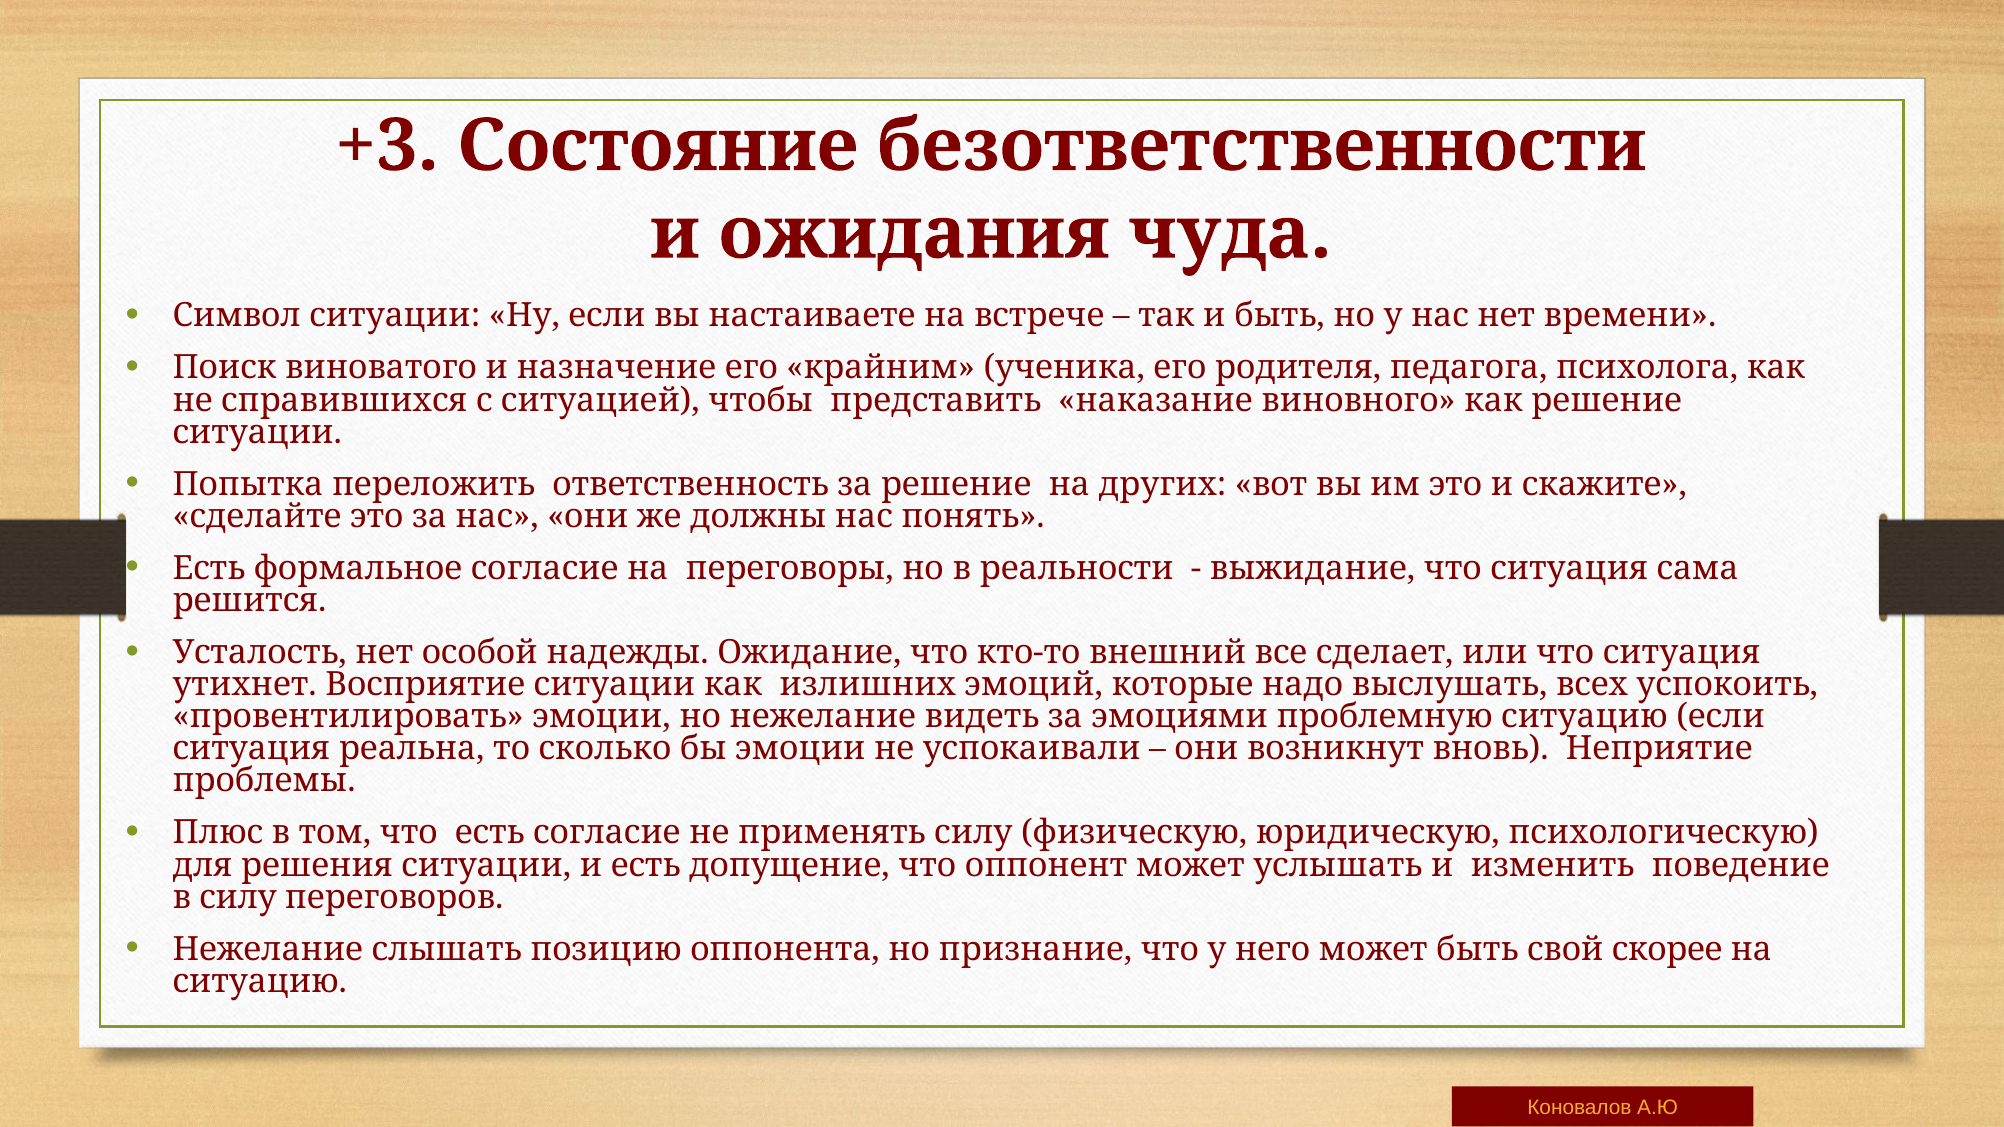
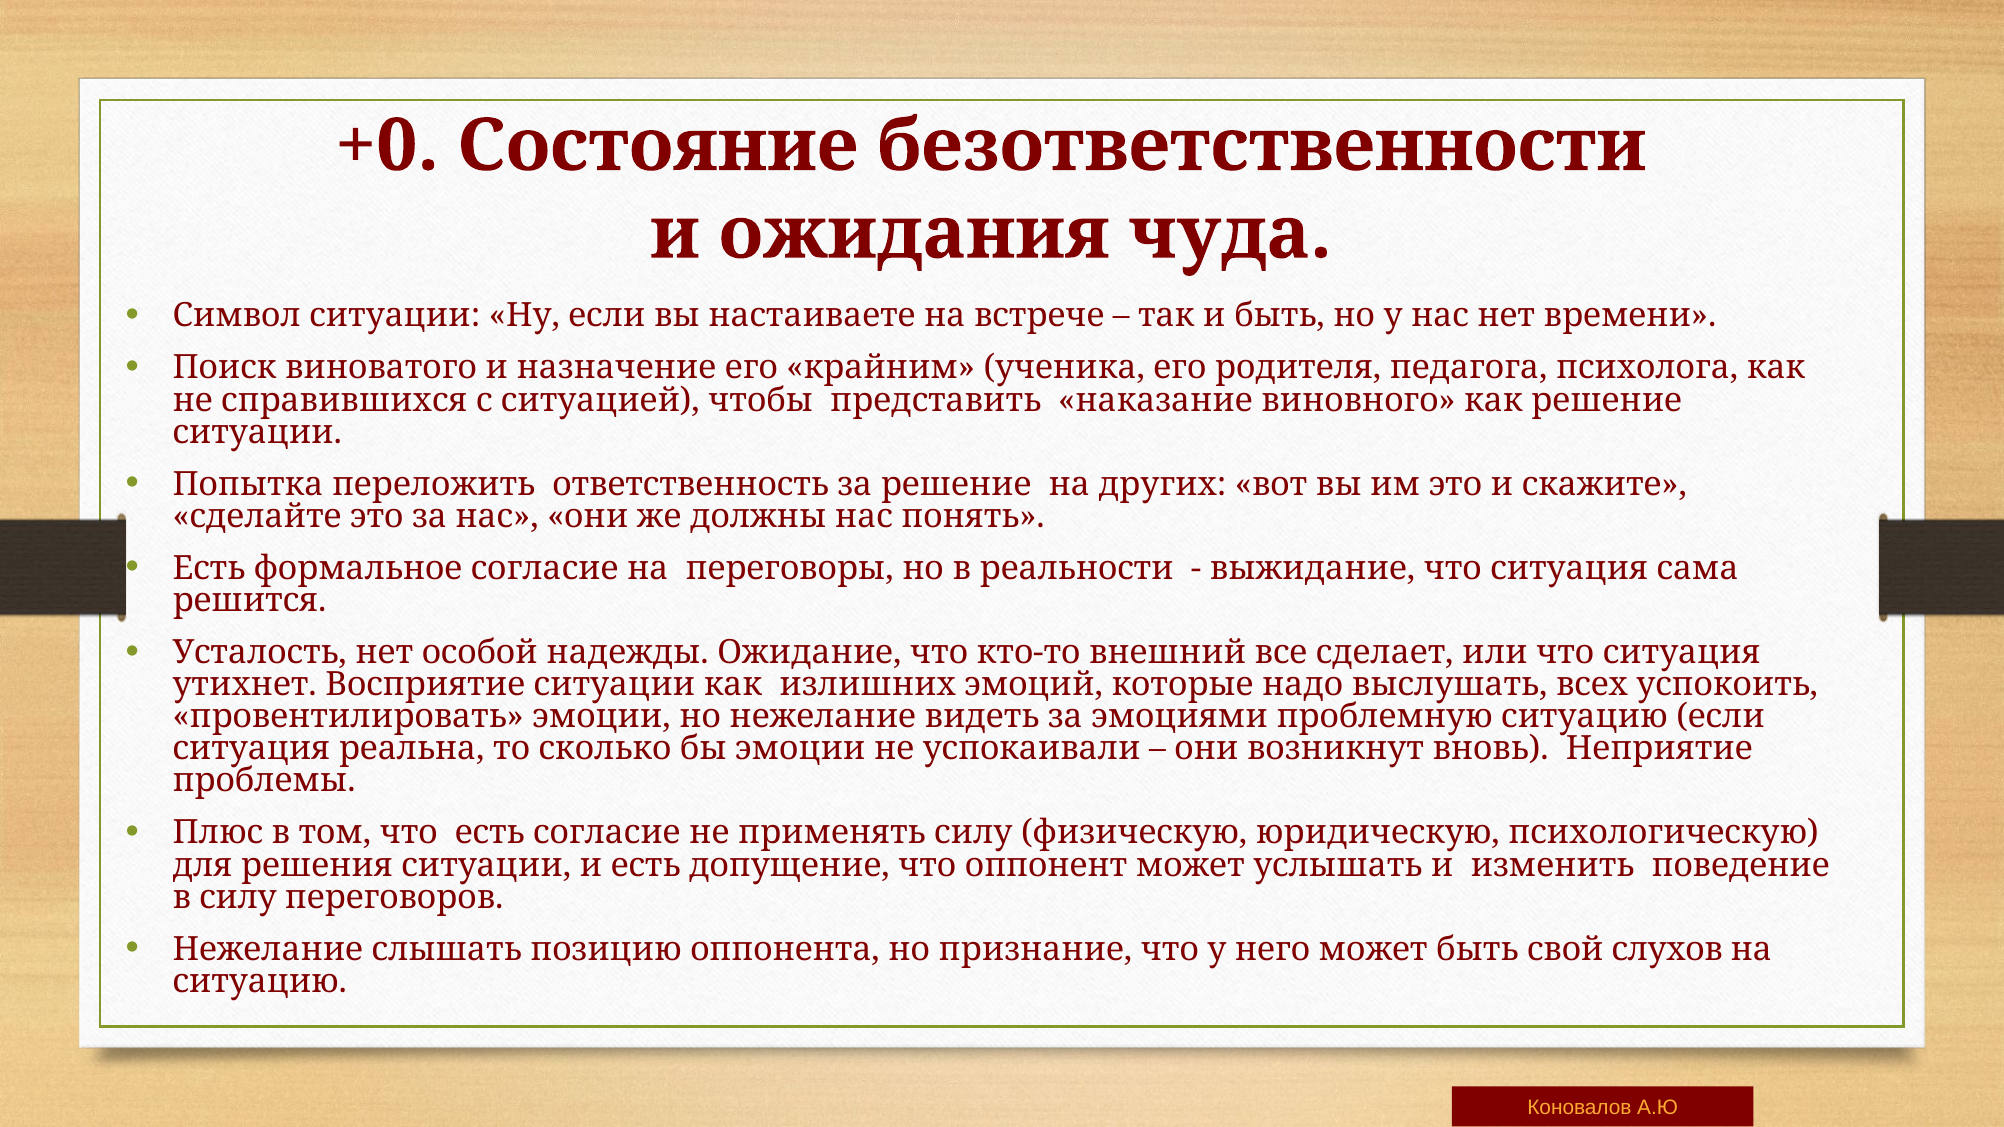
+3: +3 -> +0 (387, 146)
скорее: скорее -> слухов (1667, 949)
